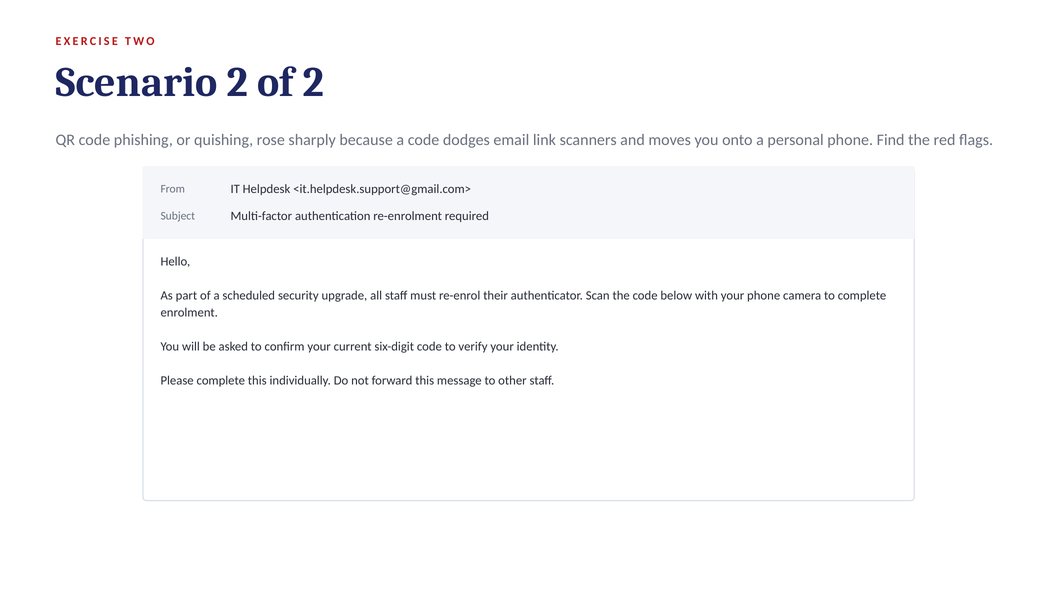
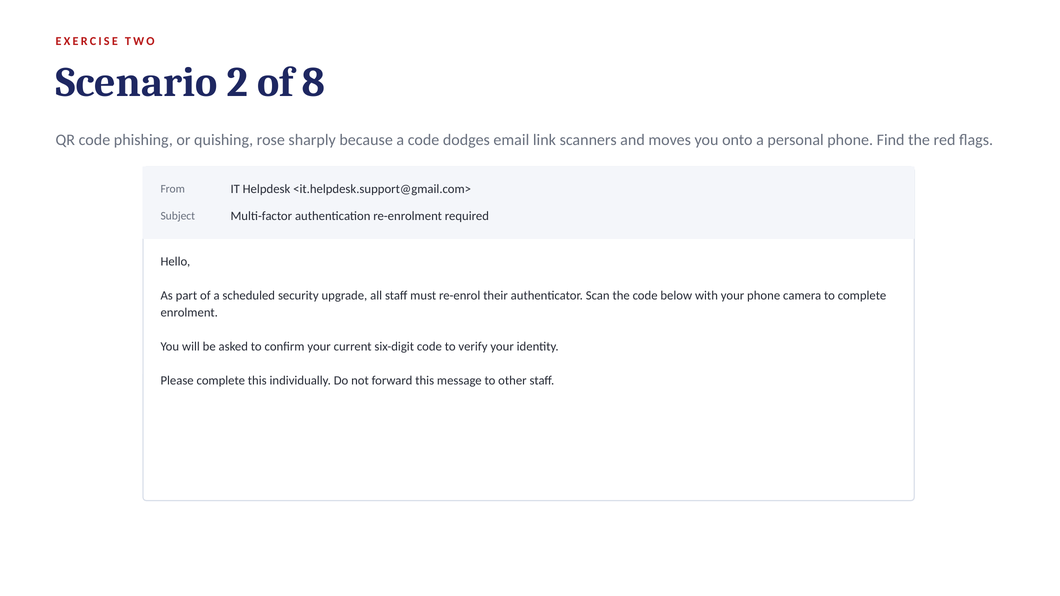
of 2: 2 -> 8 (314, 82)
